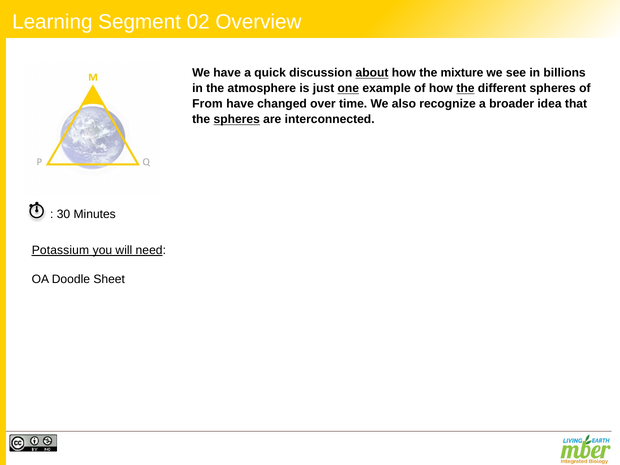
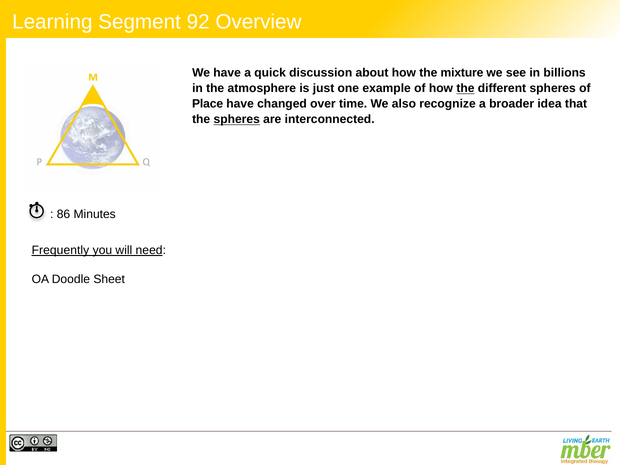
02: 02 -> 92 (198, 22)
about underline: present -> none (372, 73)
one underline: present -> none (348, 89)
From: From -> Place (208, 104)
30: 30 -> 86 (63, 214)
Potassium: Potassium -> Frequently (60, 250)
